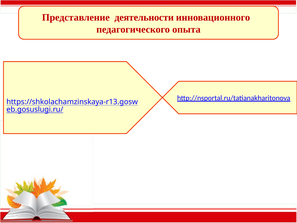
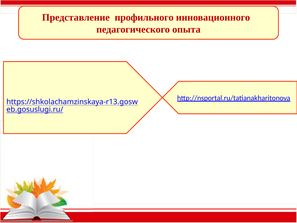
деятельности: деятельности -> профильного (144, 17)
